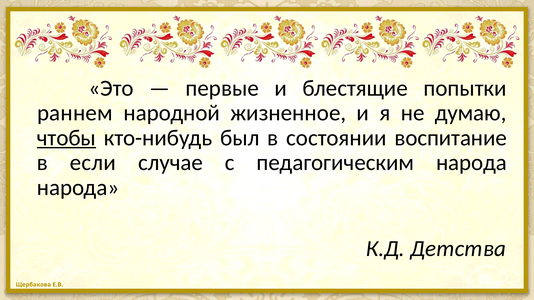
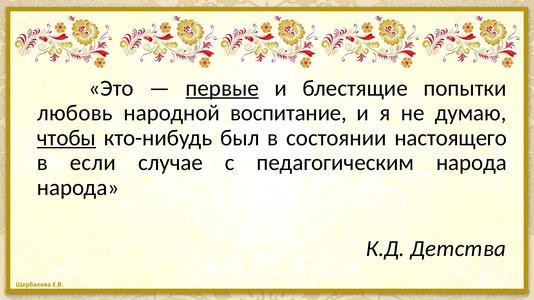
первые underline: none -> present (222, 88)
раннем: раннем -> любовь (75, 113)
жизненное: жизненное -> воспитание (288, 113)
воспитание: воспитание -> настоящего (451, 138)
